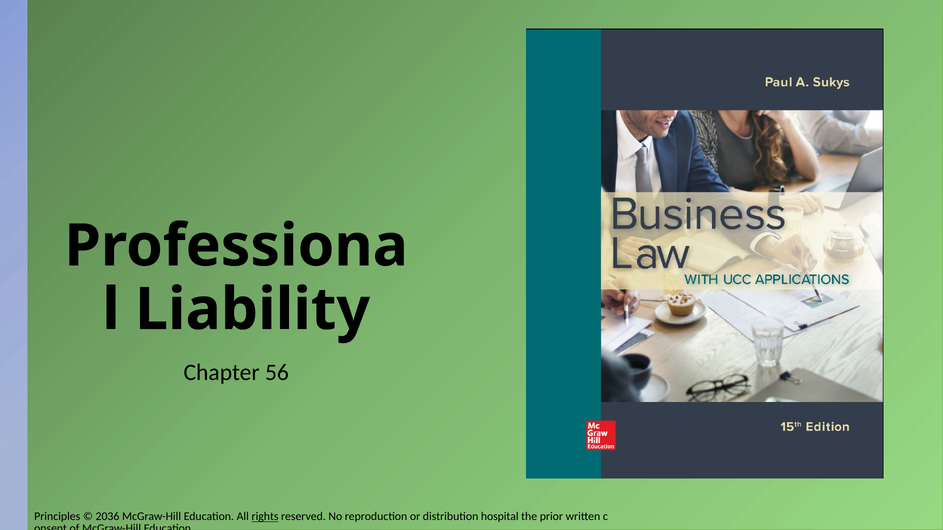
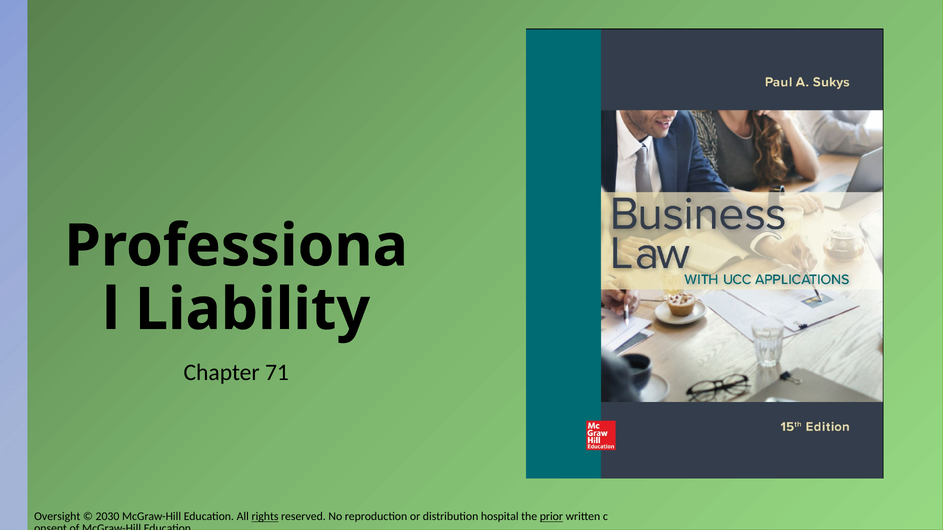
56: 56 -> 71 (277, 373)
Principles: Principles -> Oversight (57, 517)
2036: 2036 -> 2030 (108, 517)
prior underline: none -> present (551, 517)
